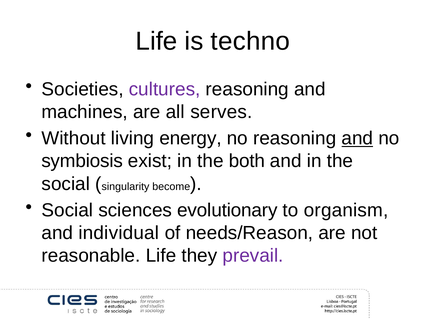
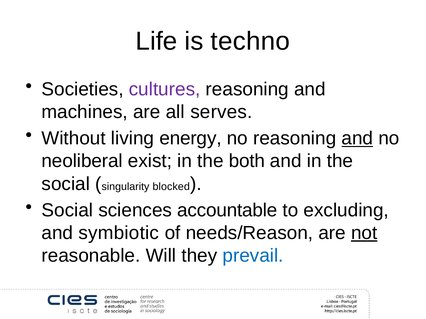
symbiosis: symbiosis -> neoliberal (82, 161)
become: become -> blocked (171, 187)
evolutionary: evolutionary -> accountable (227, 211)
organism: organism -> excluding (346, 211)
individual: individual -> symbiotic (119, 233)
not underline: none -> present (364, 233)
reasonable Life: Life -> Will (161, 256)
prevail colour: purple -> blue (253, 256)
